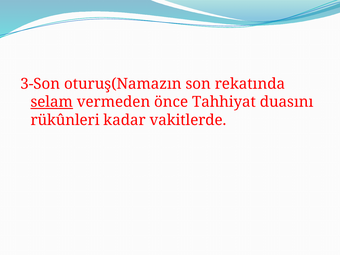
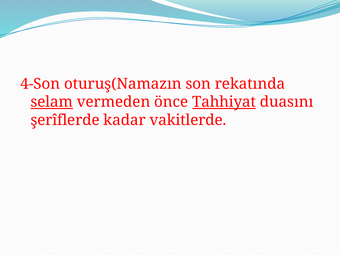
3-Son: 3-Son -> 4-Son (40, 84)
Tahhiyat underline: none -> present (224, 102)
rükûnleri: rükûnleri -> şerîflerde (65, 120)
